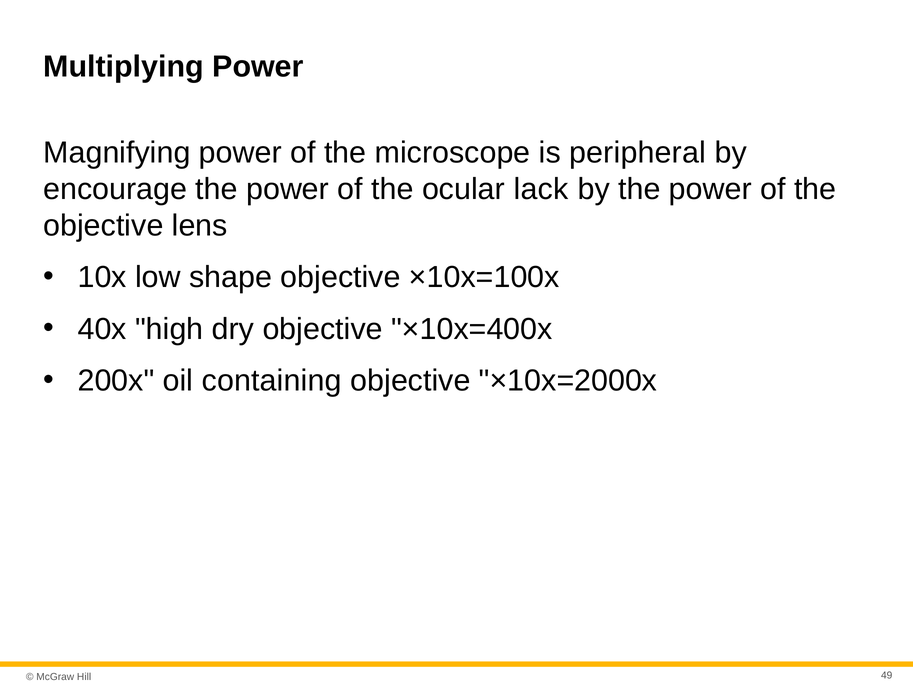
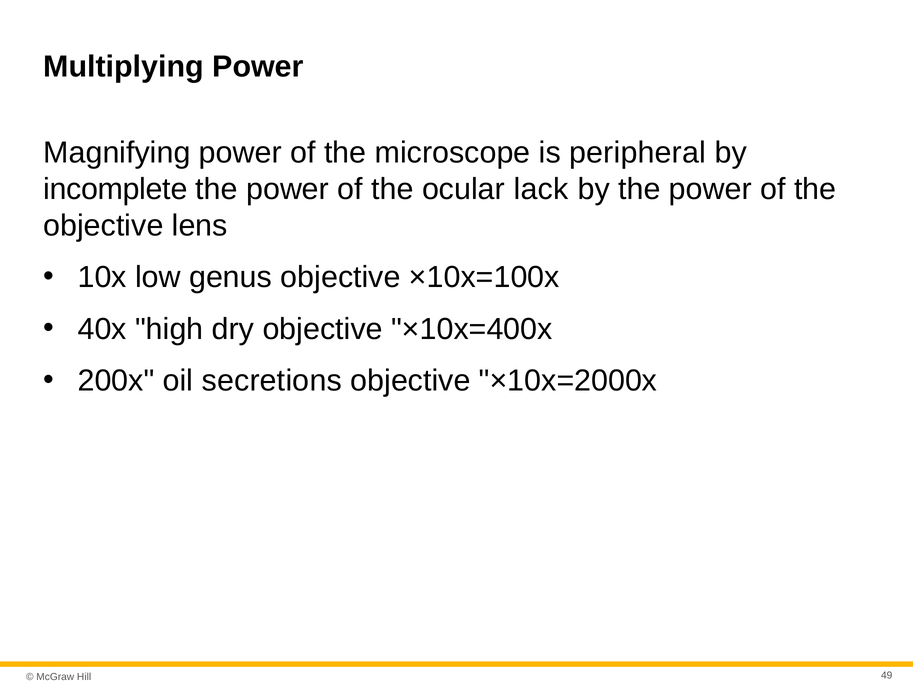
encourage: encourage -> incomplete (115, 189)
shape: shape -> genus (231, 277)
containing: containing -> secretions (272, 381)
